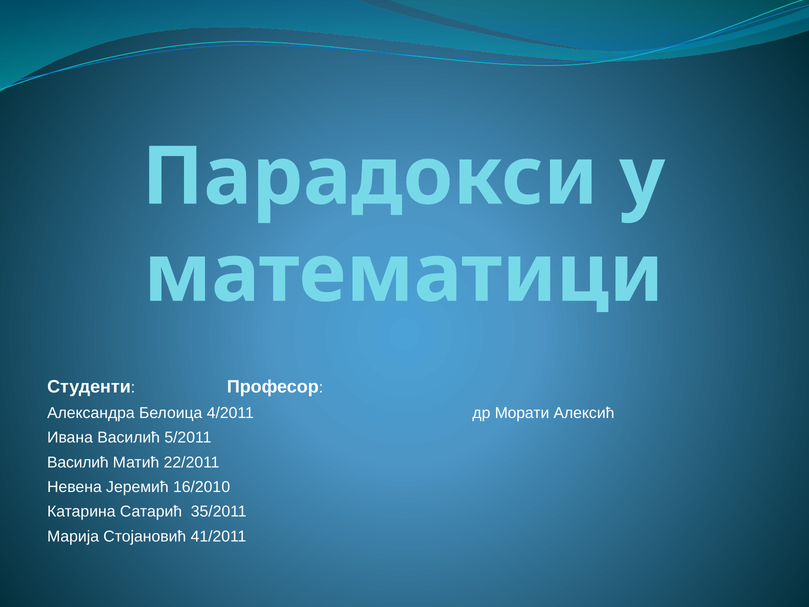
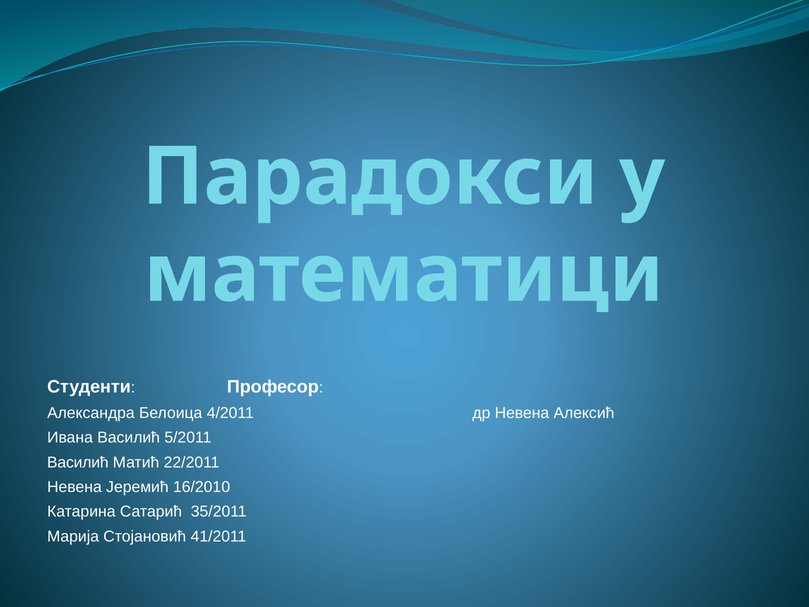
др Морати: Морати -> Невена (522, 413)
